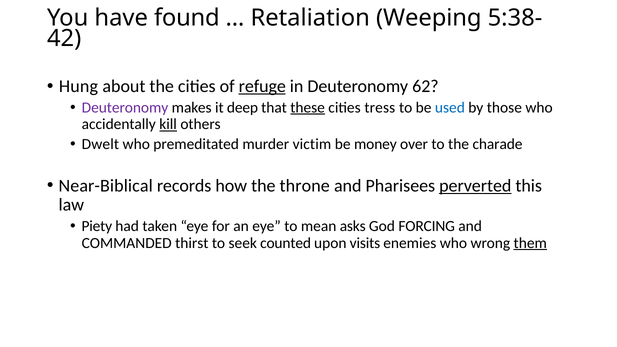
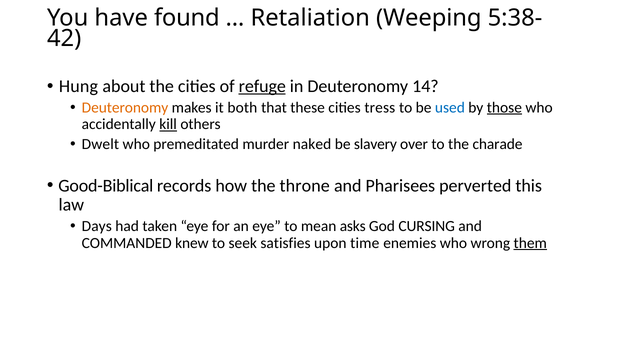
62: 62 -> 14 (425, 86)
Deuteronomy colour: purple -> orange (125, 108)
deep: deep -> both (242, 108)
these underline: present -> none (308, 108)
those underline: none -> present (504, 108)
victim: victim -> naked (312, 144)
money: money -> slavery (375, 144)
Near-Biblical: Near-Biblical -> Good-Biblical (106, 186)
perverted underline: present -> none (475, 186)
Piety: Piety -> Days (97, 226)
FORCING: FORCING -> CURSING (427, 226)
thirst: thirst -> knew (192, 243)
counted: counted -> satisfies (285, 243)
visits: visits -> time (365, 243)
